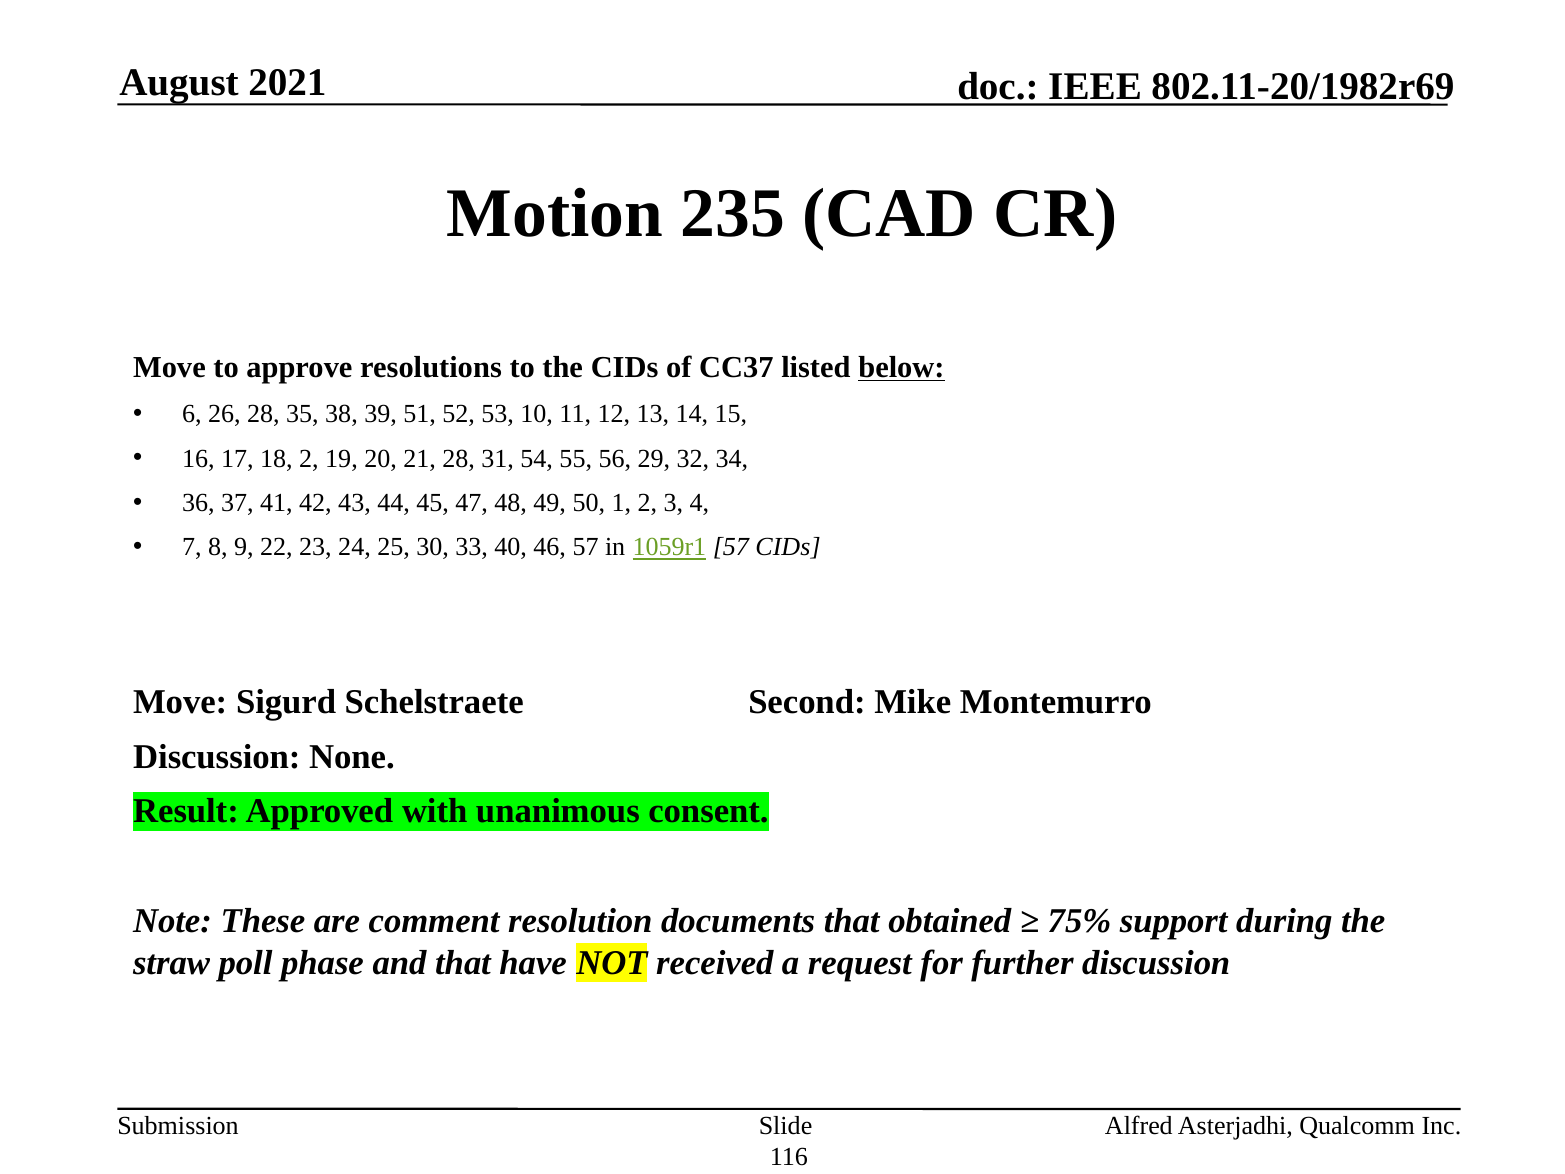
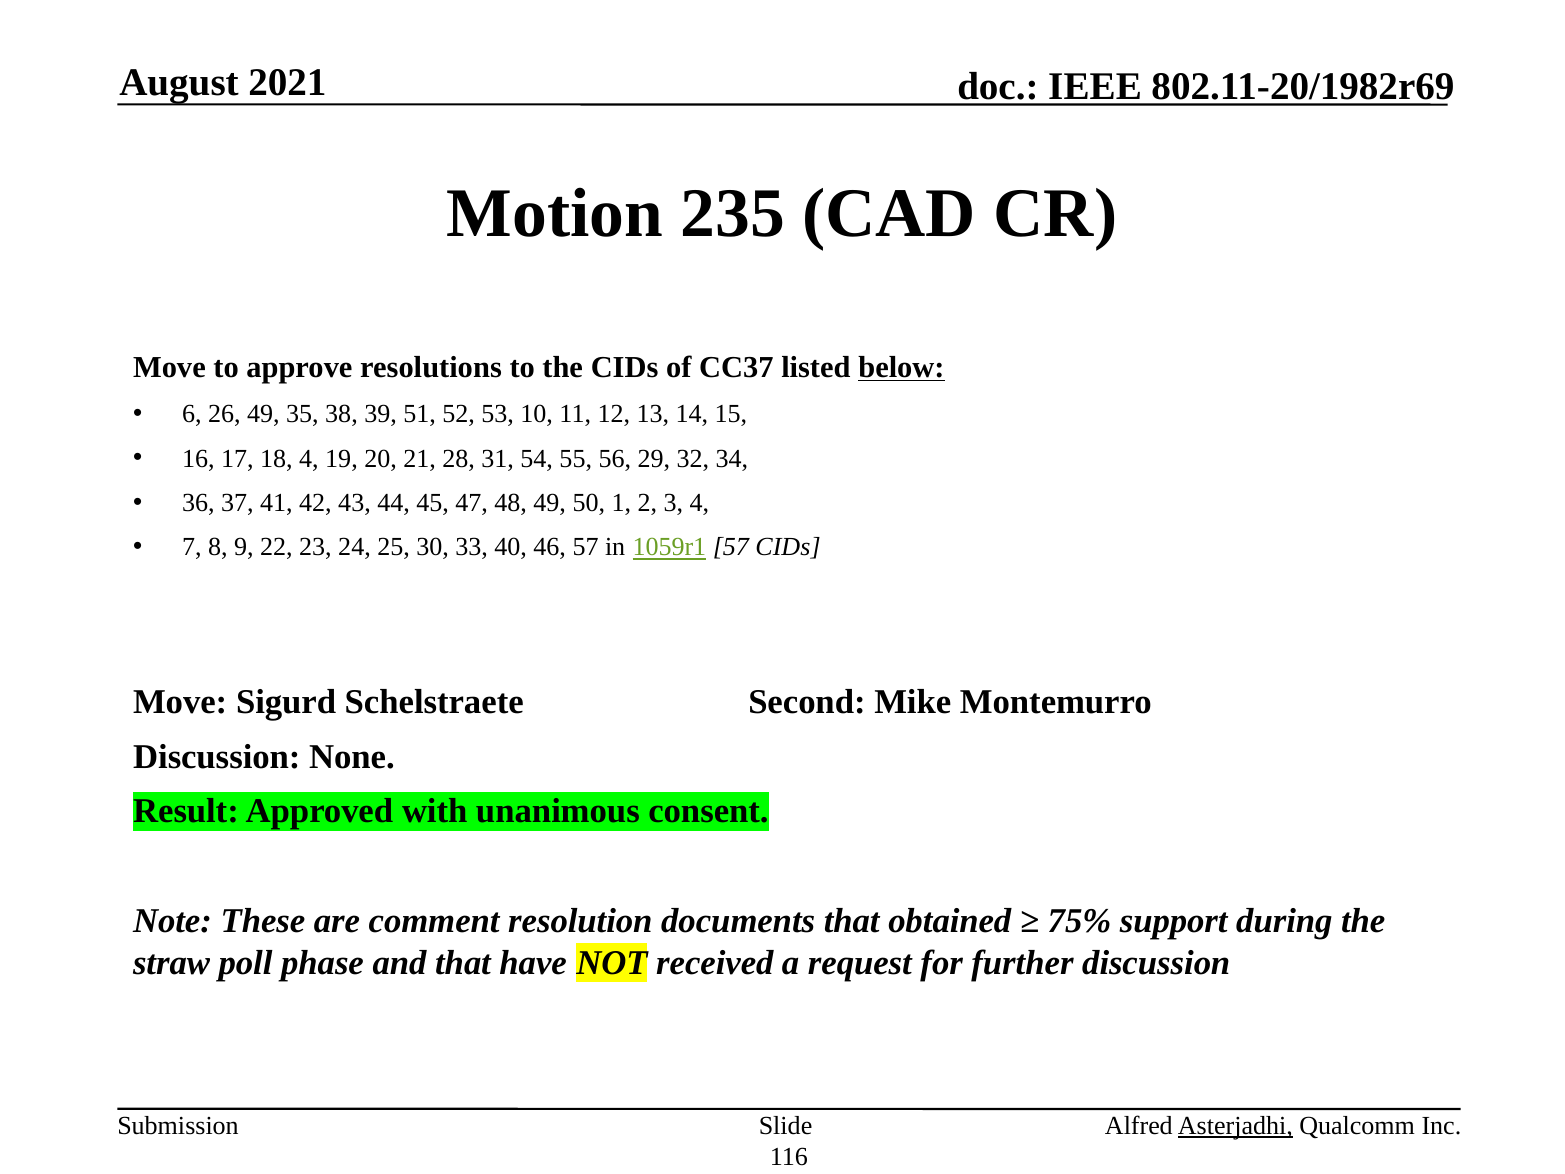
26 28: 28 -> 49 (263, 414)
18 2: 2 -> 4 (309, 458)
Asterjadhi underline: none -> present (1235, 1126)
